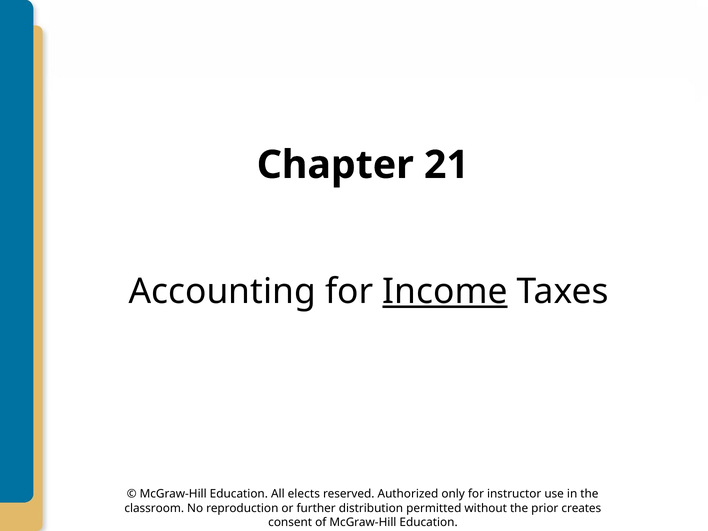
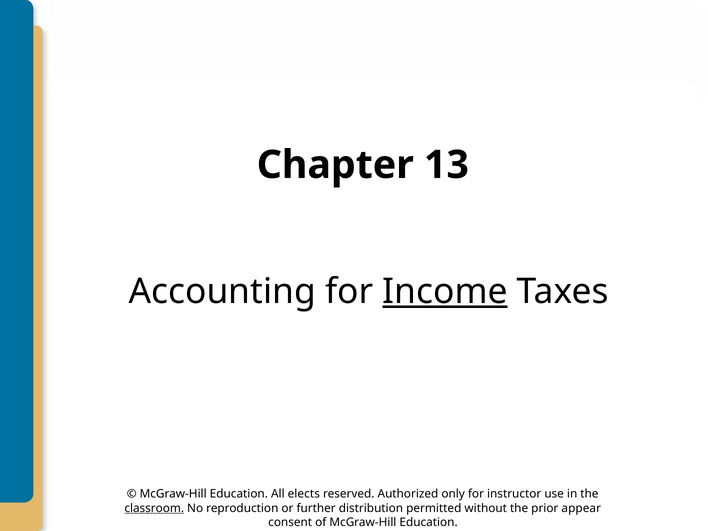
21: 21 -> 13 (446, 165)
classroom underline: none -> present (154, 508)
creates: creates -> appear (581, 508)
